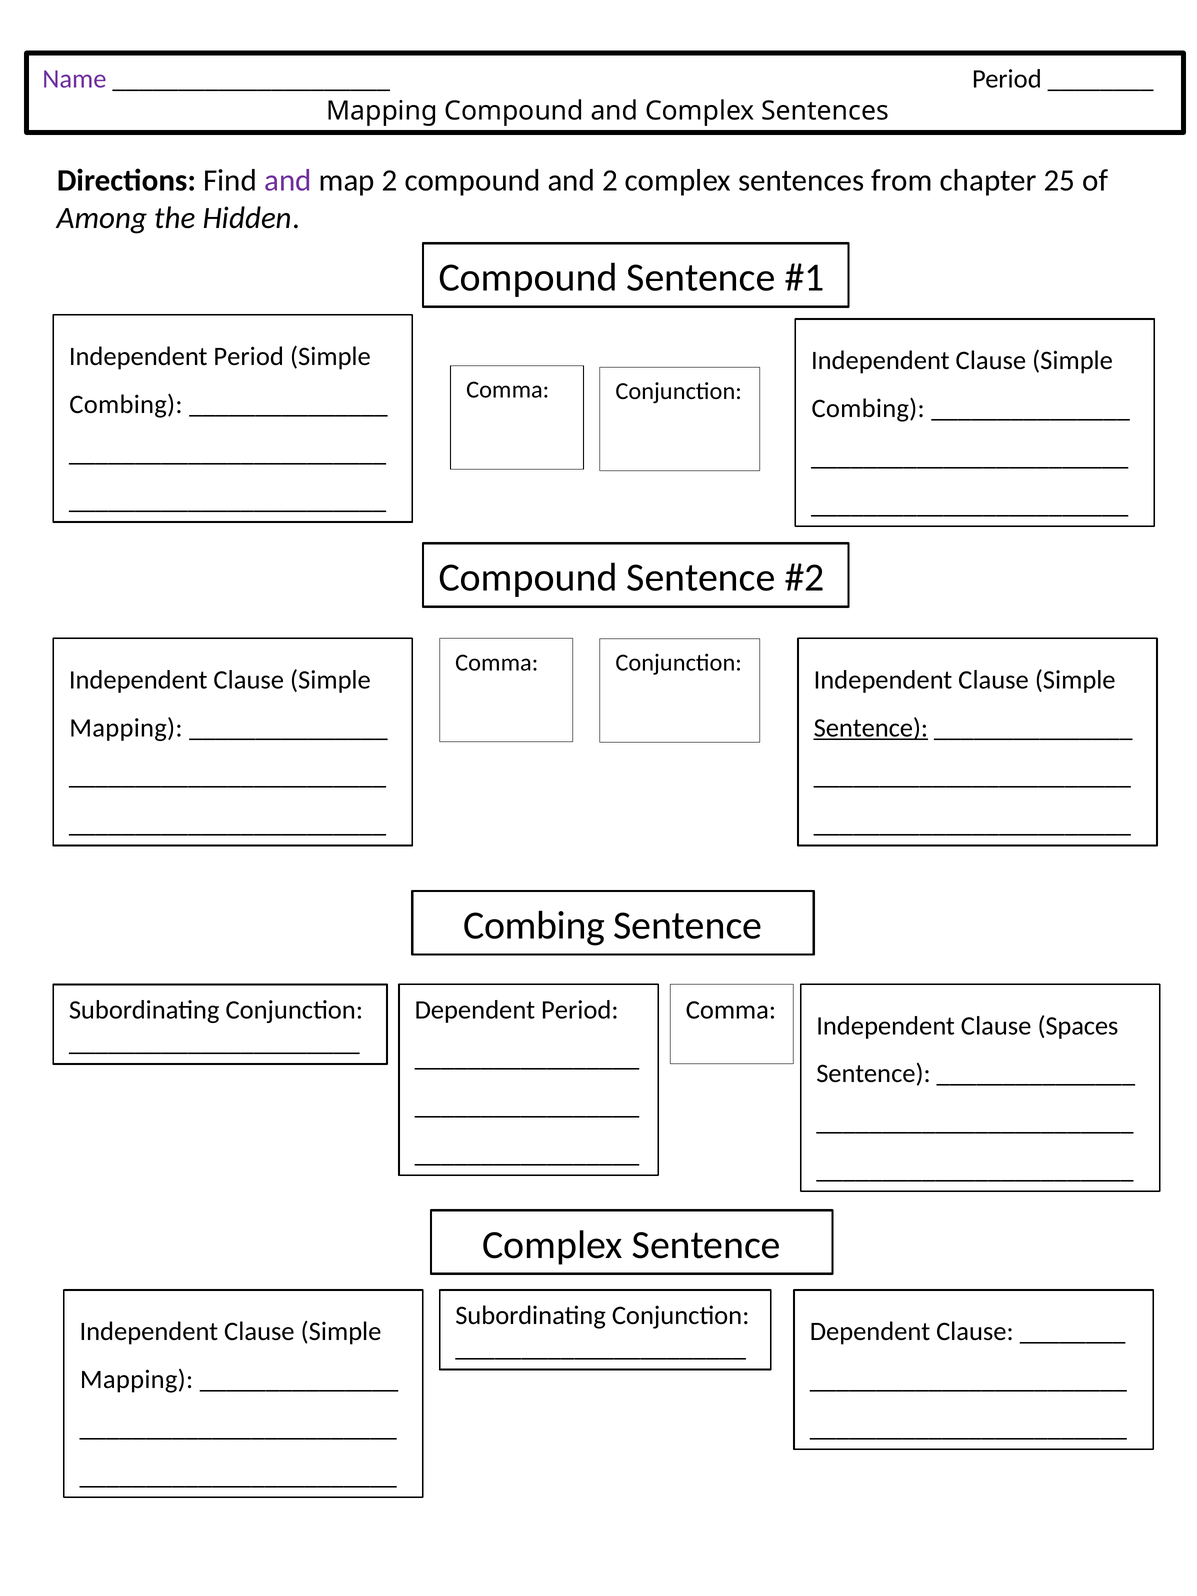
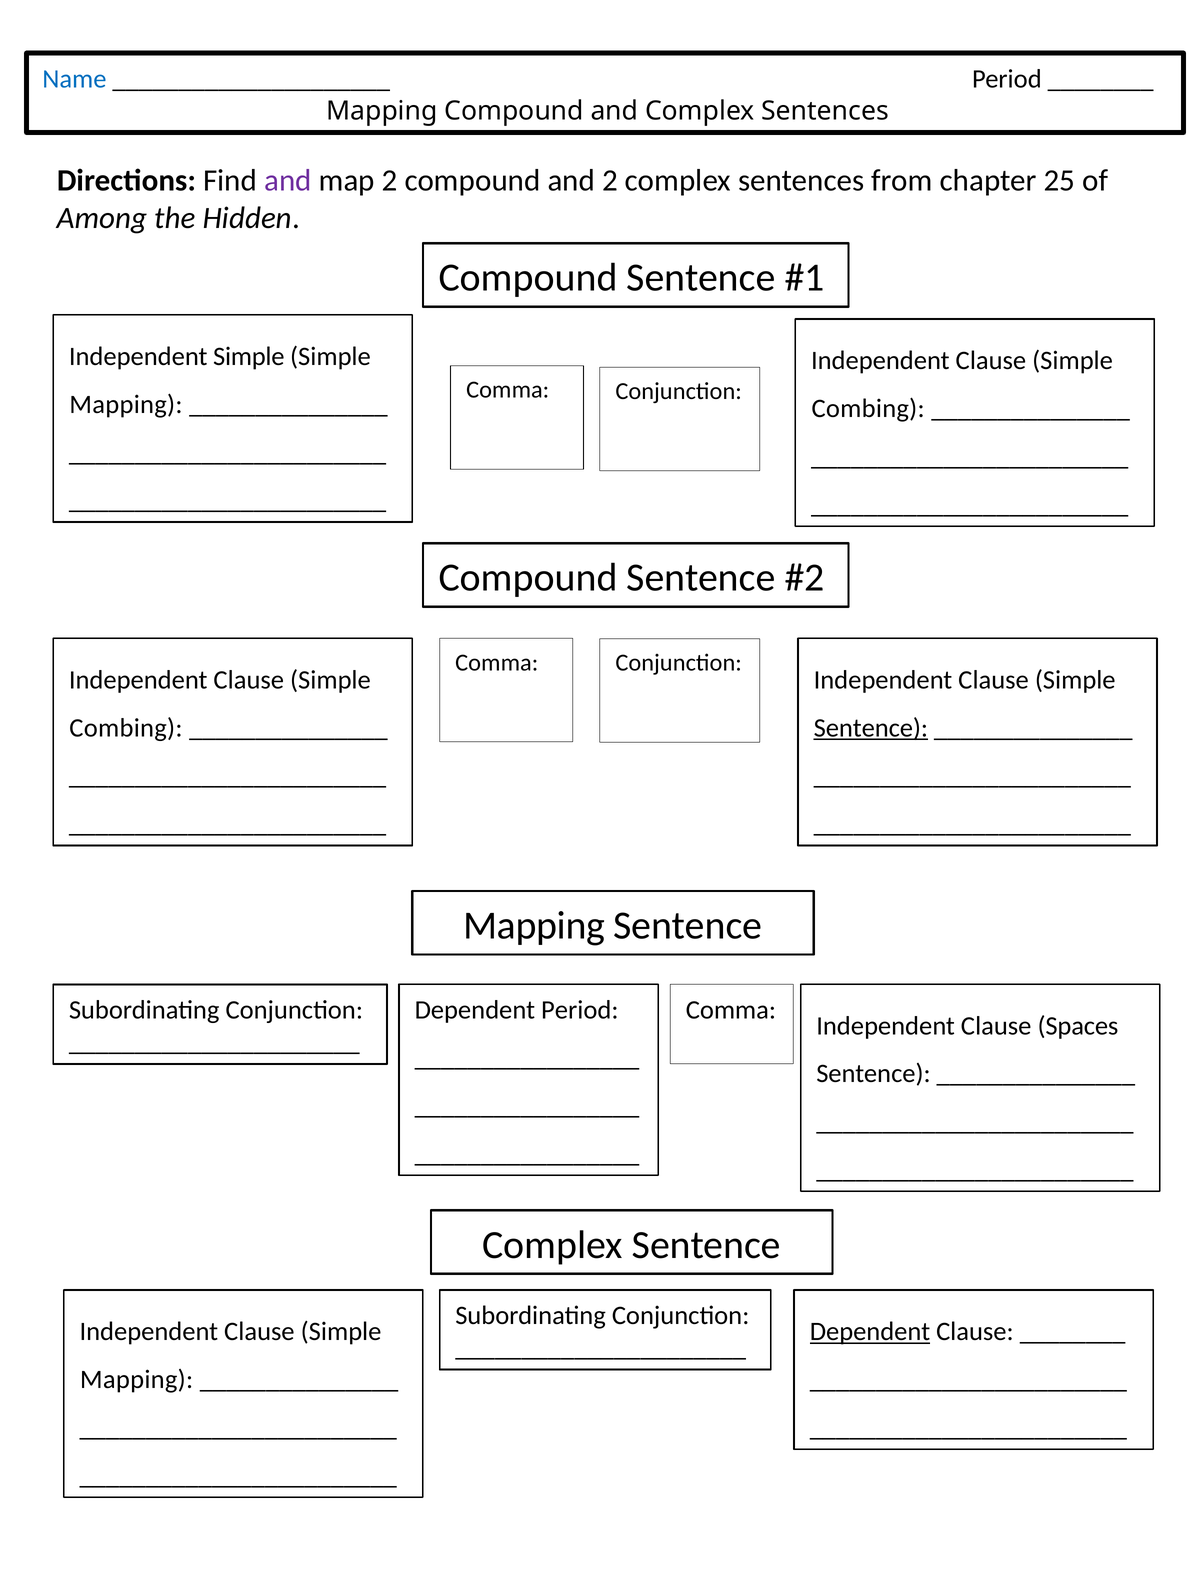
Name colour: purple -> blue (74, 79)
Independent Period: Period -> Simple (249, 356)
Combing: Combing -> Mapping (126, 404)
Mapping: Mapping -> Combing (126, 728)
Combing: Combing -> Mapping (534, 926)
Dependent underline: none -> present (870, 1332)
